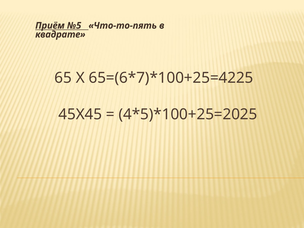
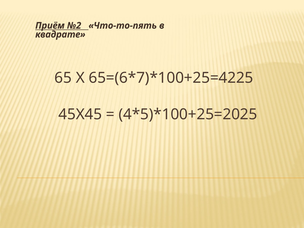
№5: №5 -> №2 (74, 26)
